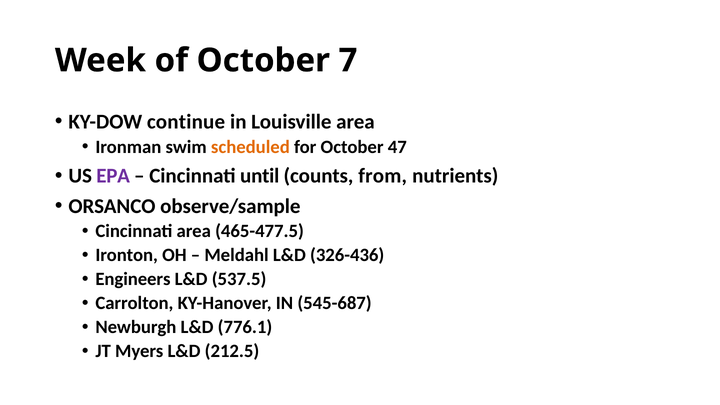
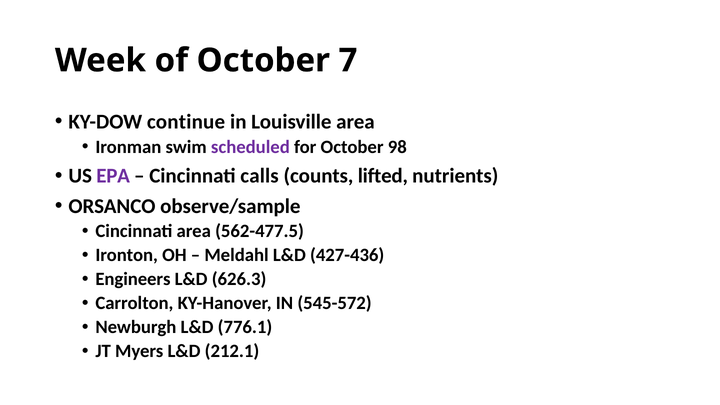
scheduled colour: orange -> purple (250, 147)
47: 47 -> 98 (397, 147)
until: until -> calls (260, 176)
from: from -> lifted (383, 176)
465-477.5: 465-477.5 -> 562-477.5 (260, 231)
326-436: 326-436 -> 427-436 (347, 255)
537.5: 537.5 -> 626.3 (239, 279)
545-687: 545-687 -> 545-572 (335, 303)
212.5: 212.5 -> 212.1 (232, 351)
